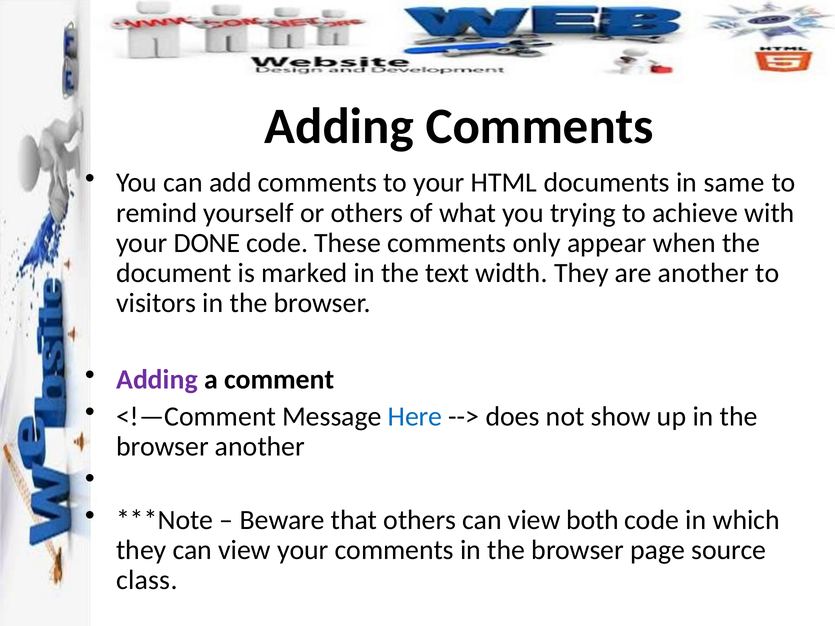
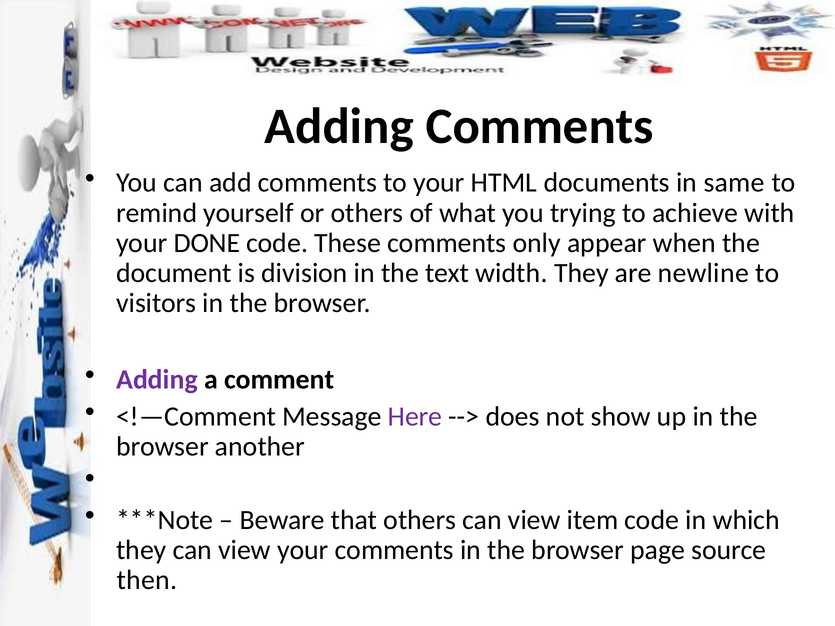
marked: marked -> division (304, 273)
are another: another -> newline (703, 273)
Here colour: blue -> purple (415, 417)
both: both -> item (593, 520)
class: class -> then (147, 580)
